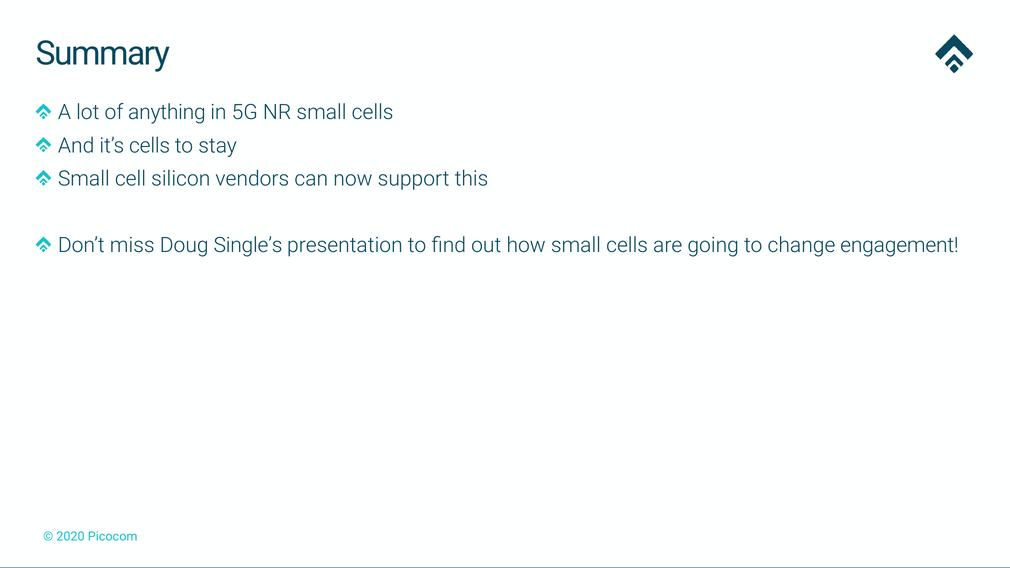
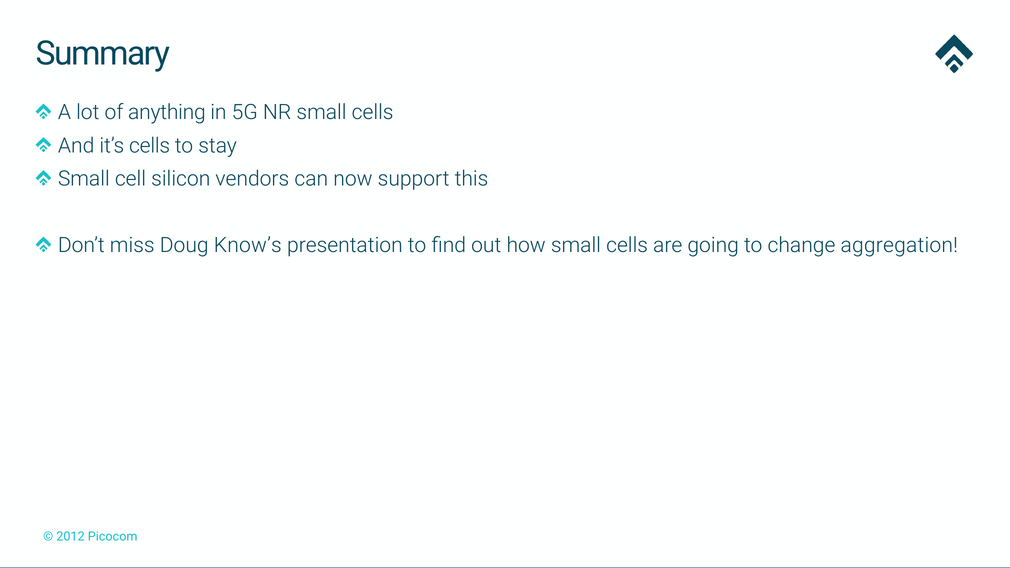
Single’s: Single’s -> Know’s (248, 245)
engagement: engagement -> aggregation (899, 245)
2020: 2020 -> 2012 (70, 537)
